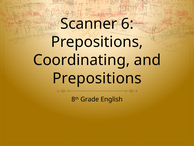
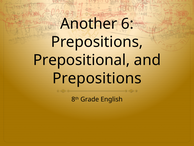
Scanner: Scanner -> Another (89, 24)
Coordinating: Coordinating -> Prepositional (82, 60)
